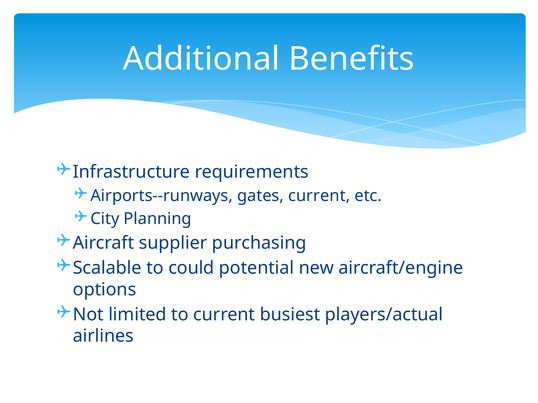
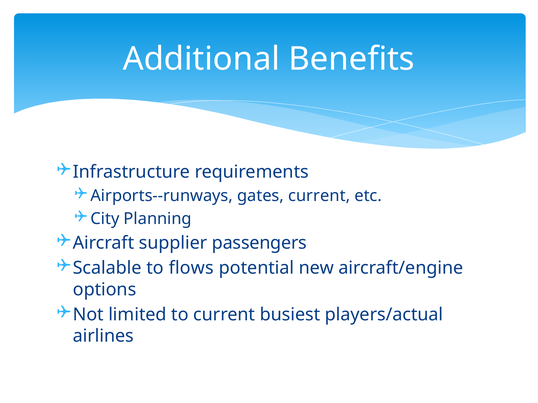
purchasing: purchasing -> passengers (259, 243)
could: could -> flows (191, 268)
